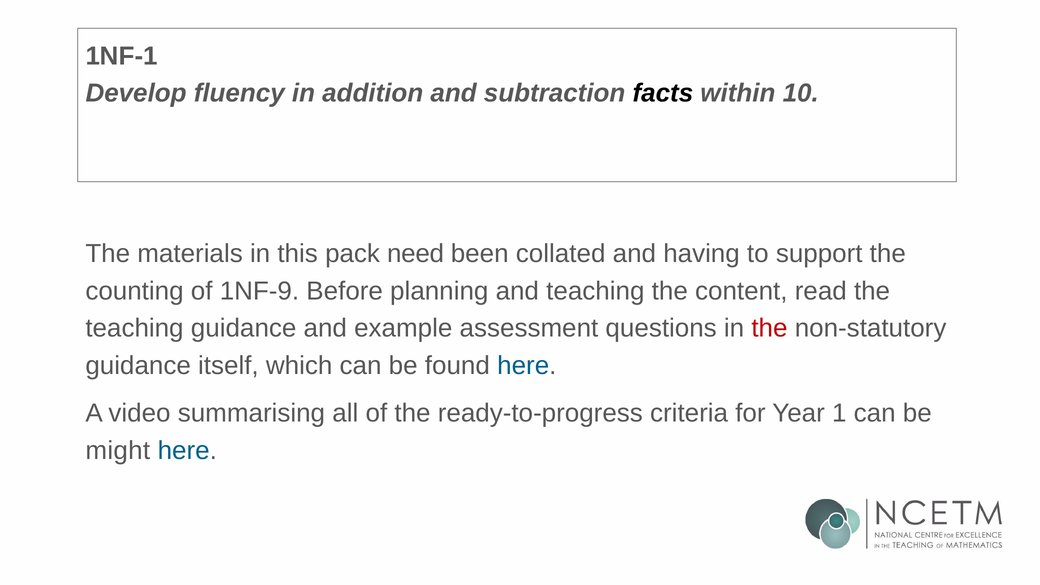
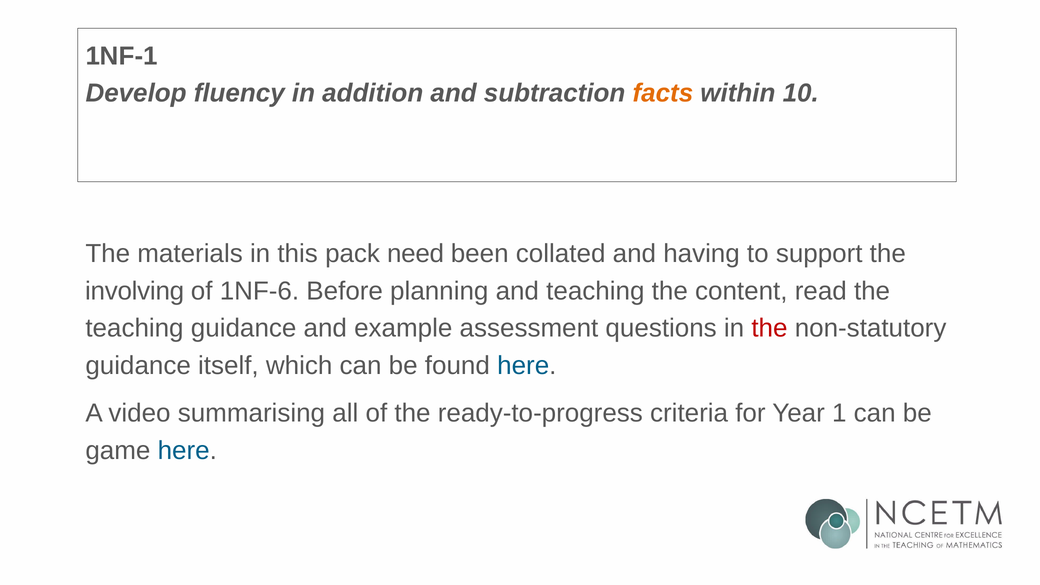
facts colour: black -> orange (663, 93)
counting: counting -> involving (135, 291)
1NF-9: 1NF-9 -> 1NF-6 (259, 291)
might: might -> game (118, 450)
